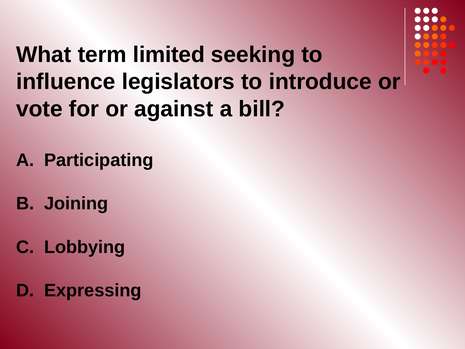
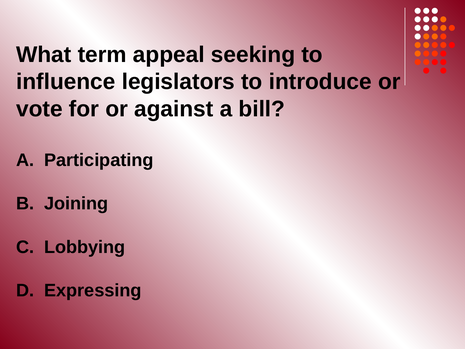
limited: limited -> appeal (169, 55)
